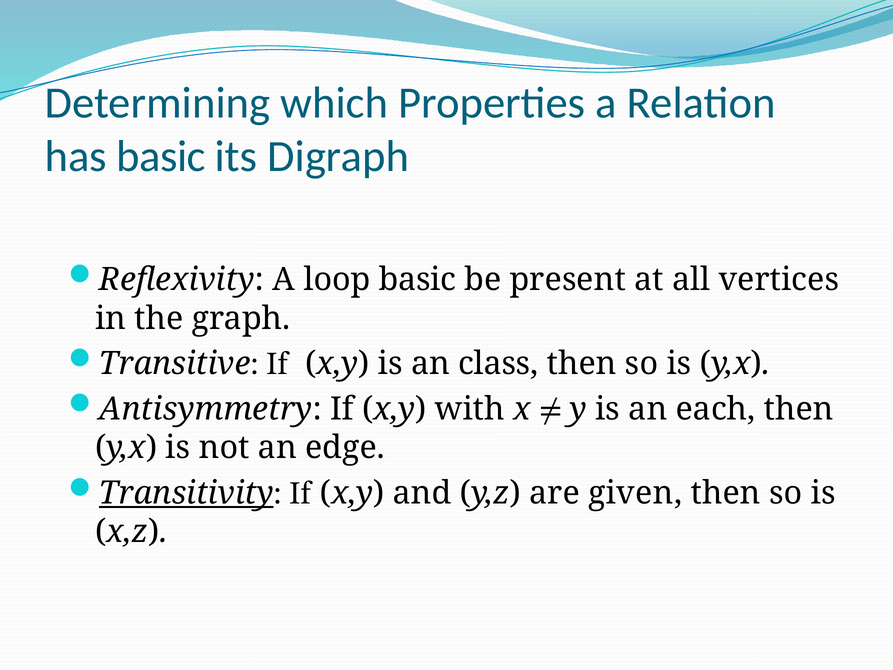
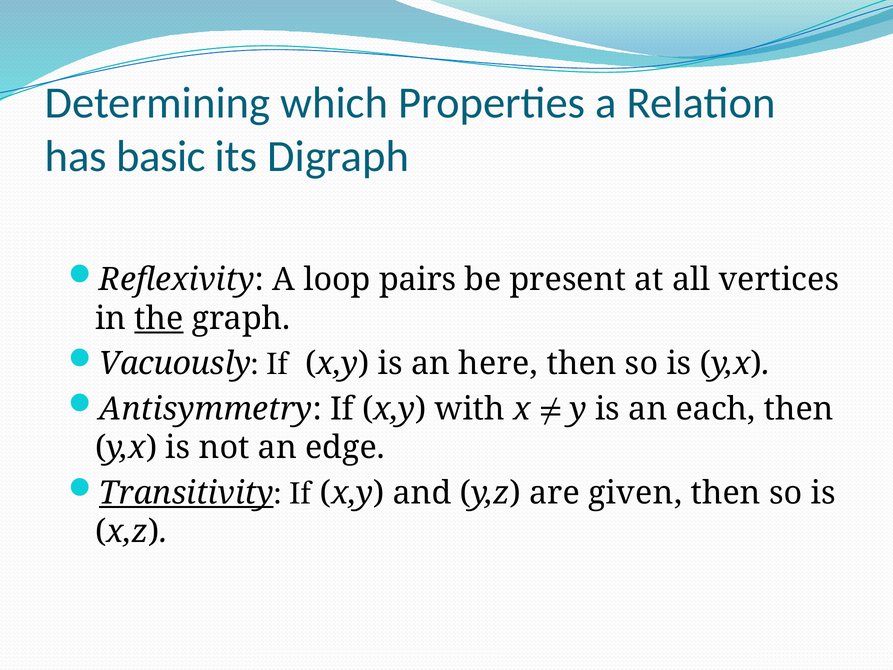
loop basic: basic -> pairs (418, 280)
the underline: none -> present (159, 318)
Transitive: Transitive -> Vacuously (175, 364)
class: class -> here (498, 364)
